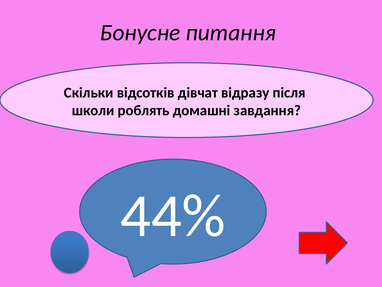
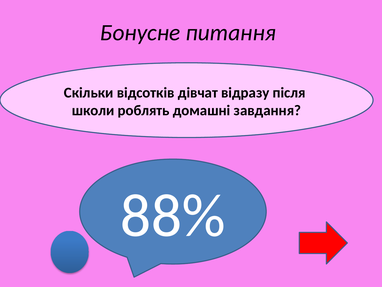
44%: 44% -> 88% (173, 215)
